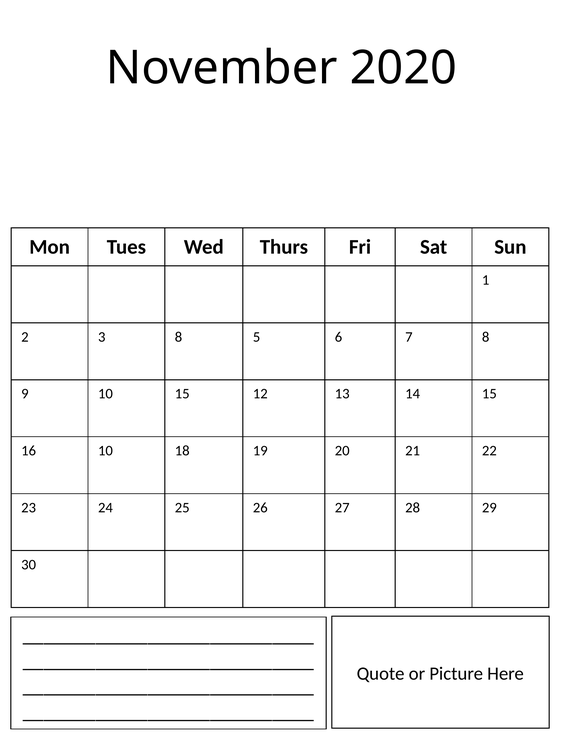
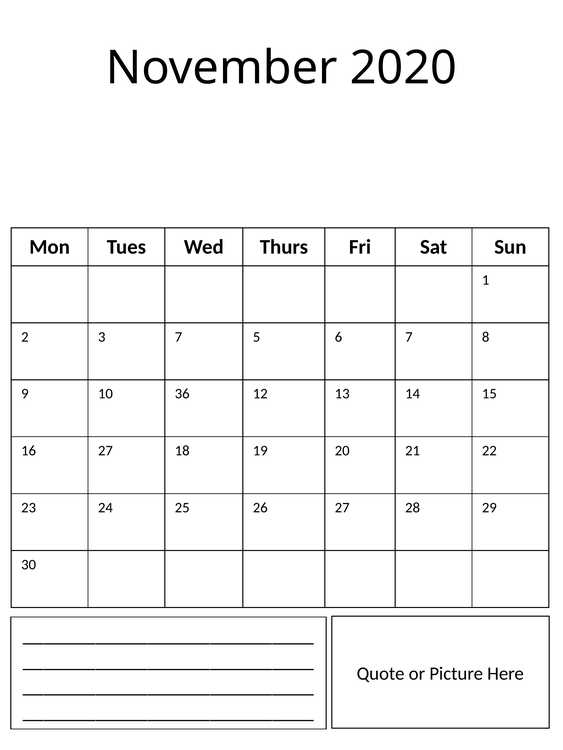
3 8: 8 -> 7 (179, 337)
10 15: 15 -> 36 (182, 394)
16 10: 10 -> 27 (105, 451)
